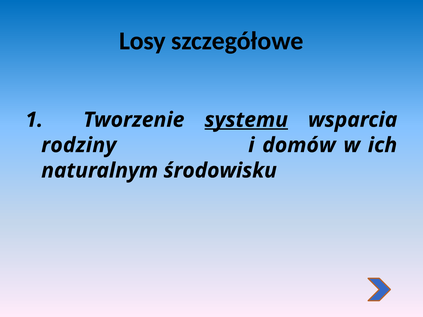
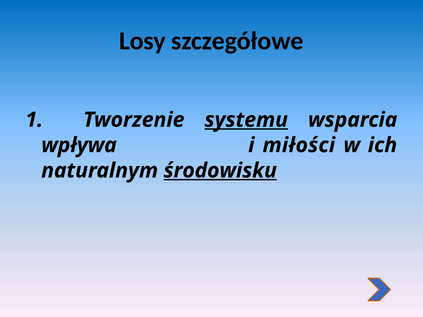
rodziny: rodziny -> wpływa (79, 145)
domów: domów -> miłości (299, 145)
środowisku underline: none -> present (220, 171)
